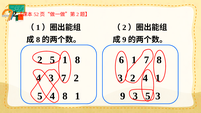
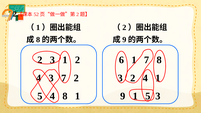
5: 5 -> 3 (52, 60)
1 8: 8 -> 2 (78, 60)
9 3: 3 -> 1 (135, 96)
